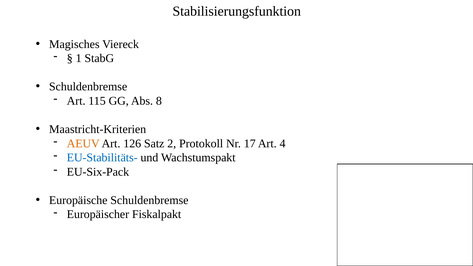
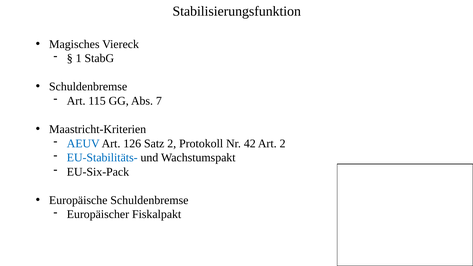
8: 8 -> 7 (159, 101)
AEUV colour: orange -> blue (83, 143)
17: 17 -> 42 (250, 143)
Art 4: 4 -> 2 (283, 143)
